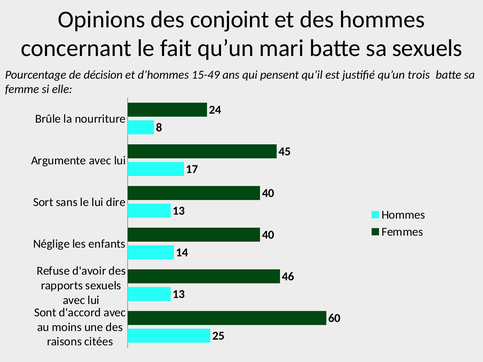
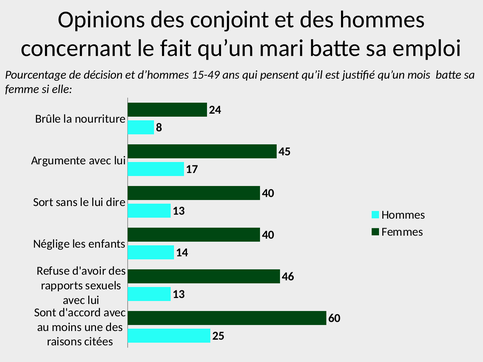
sa sexuels: sexuels -> emploi (427, 48)
trois: trois -> mois (419, 75)
